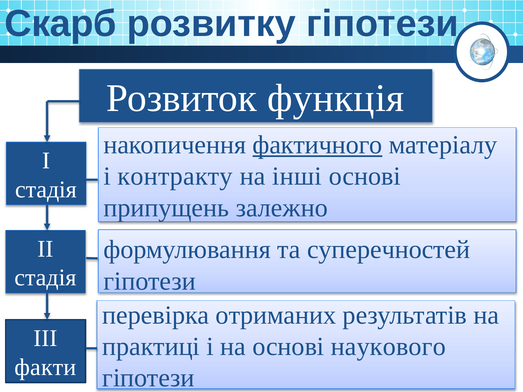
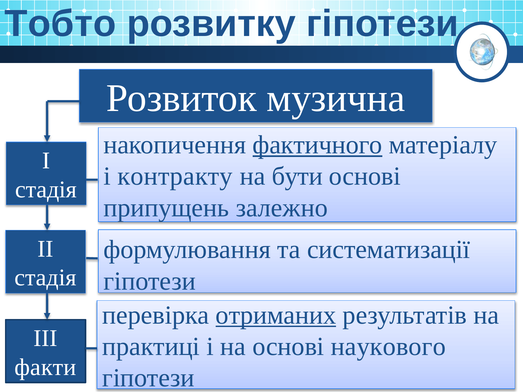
Скарб: Скарб -> Тобто (60, 24)
функція: функція -> музична (336, 98)
інші: інші -> бути (297, 176)
суперечностей: суперечностей -> систематизації (389, 250)
отриманих underline: none -> present (276, 315)
